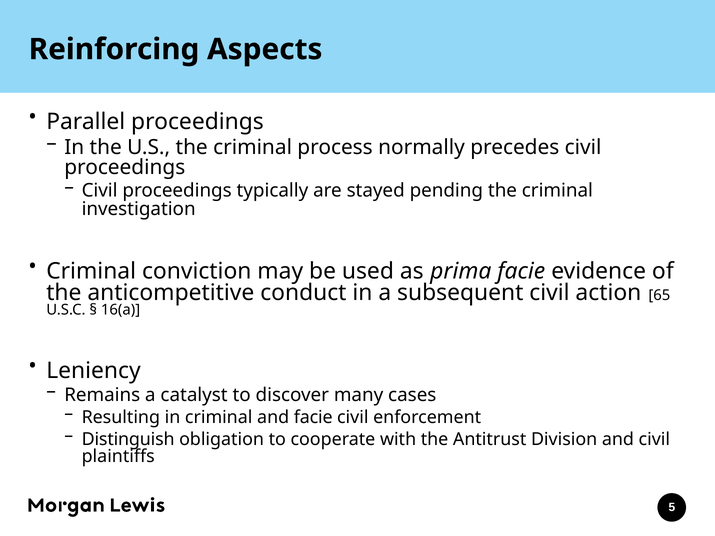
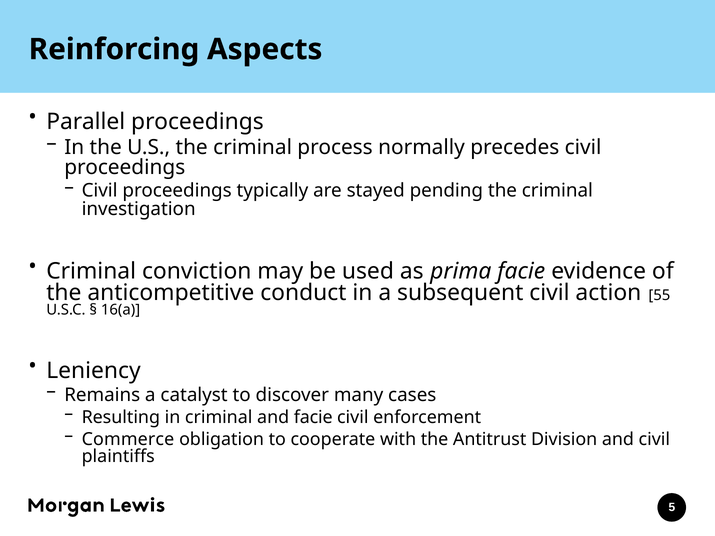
65: 65 -> 55 (659, 296)
Distinguish: Distinguish -> Commerce (128, 439)
